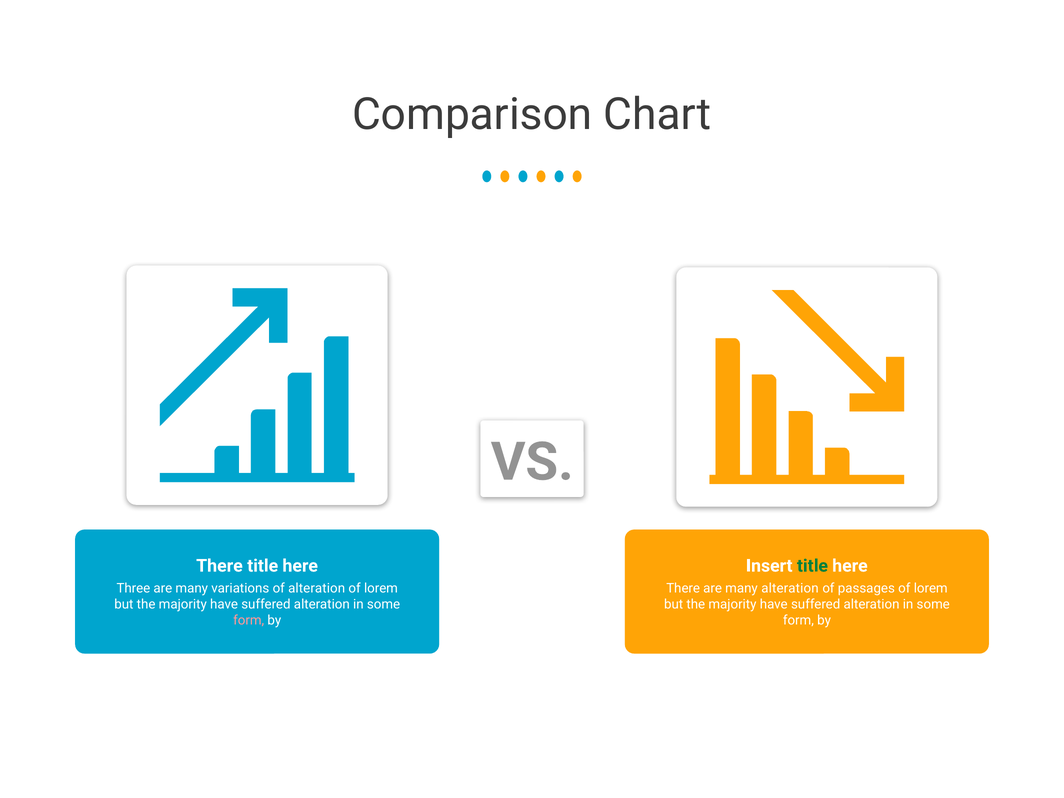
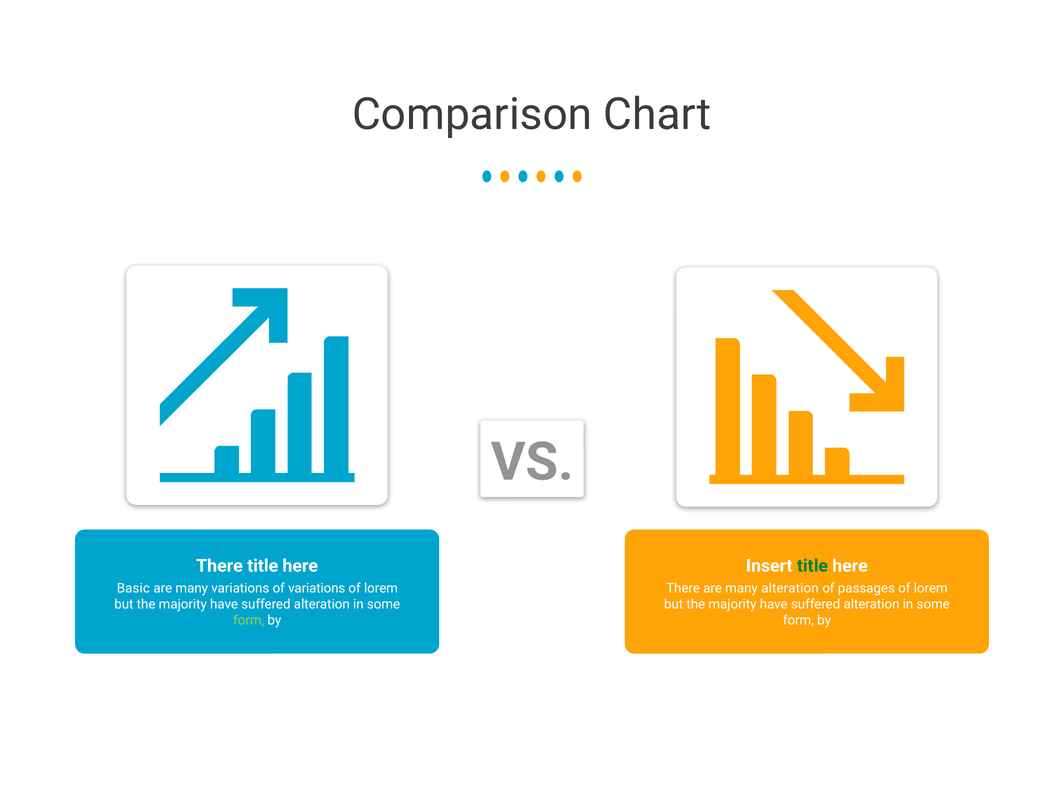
Three: Three -> Basic (133, 588)
of alteration: alteration -> variations (317, 588)
form colour: pink -> light green (249, 620)
